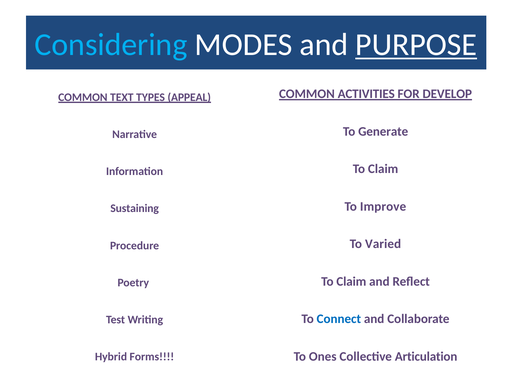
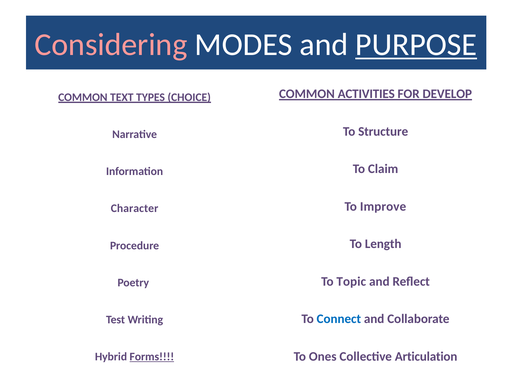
Considering colour: light blue -> pink (111, 45)
APPEAL: APPEAL -> CHOICE (189, 97)
Generate: Generate -> Structure (383, 131)
Sustaining: Sustaining -> Character (135, 208)
Varied: Varied -> Length (383, 244)
Claim: Claim -> Topic (351, 281)
Forms underline: none -> present (152, 356)
